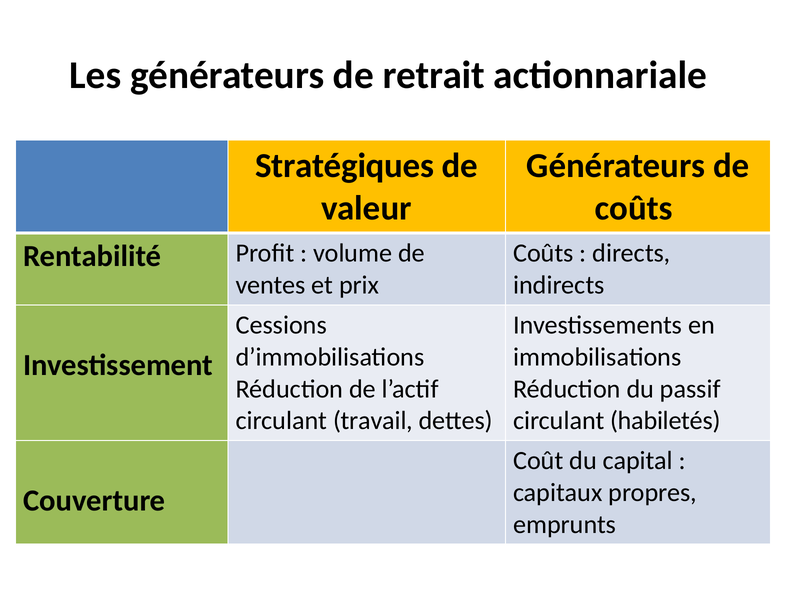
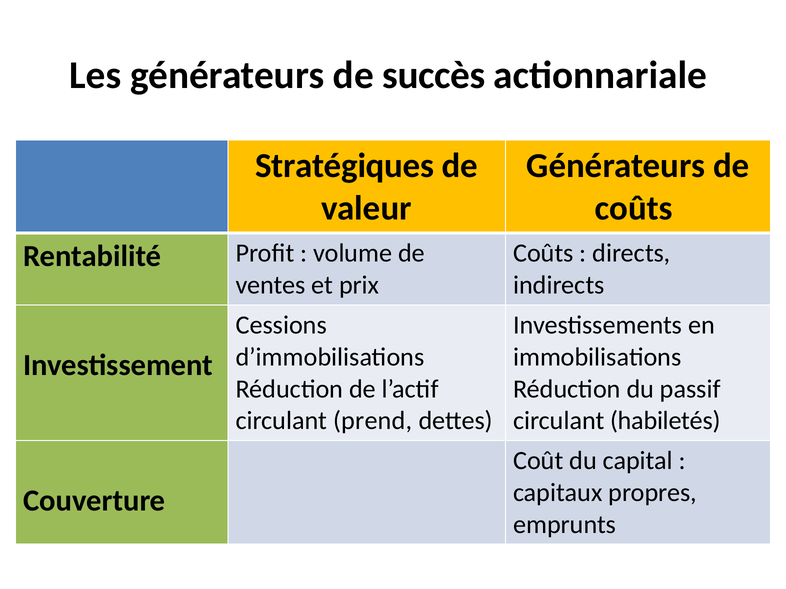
retrait: retrait -> succès (434, 75)
travail: travail -> prend (373, 421)
